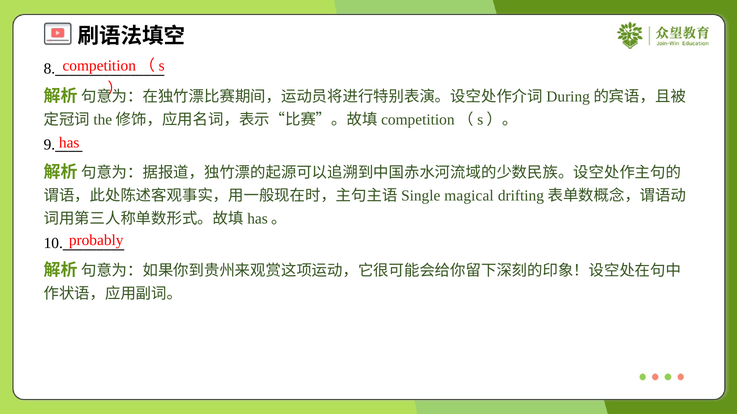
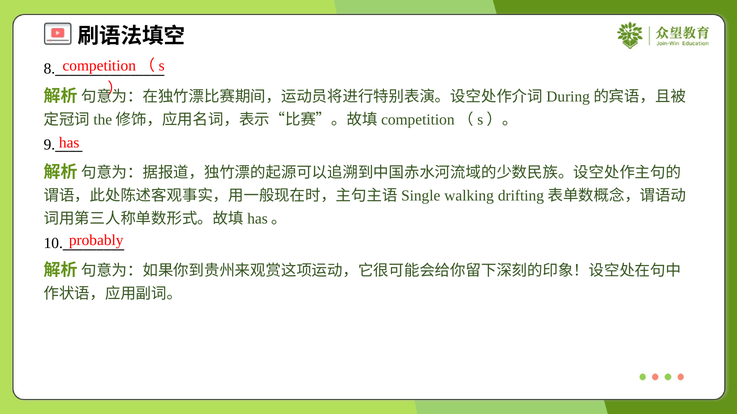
magical: magical -> walking (469, 196)
